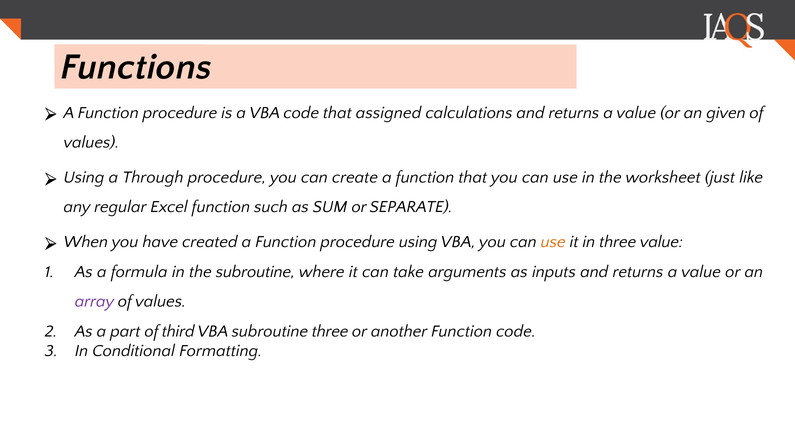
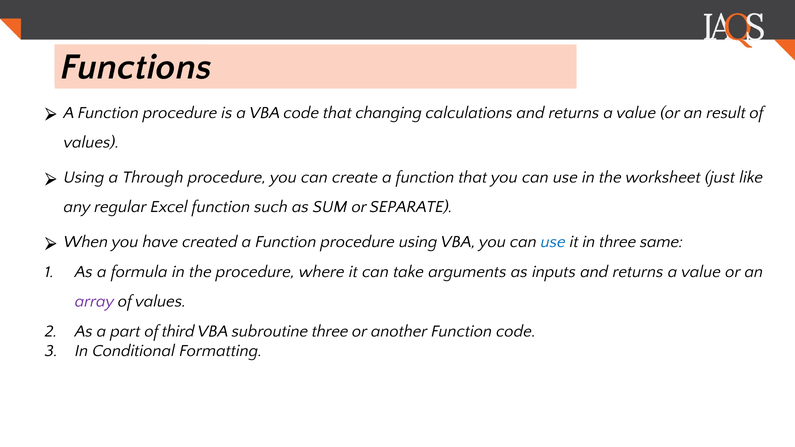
assigned: assigned -> changing (389, 113)
given: given -> result (726, 113)
use colour: orange -> blue (553, 242)
three value: value -> same (661, 242)
the subroutine: subroutine -> procedure (255, 272)
